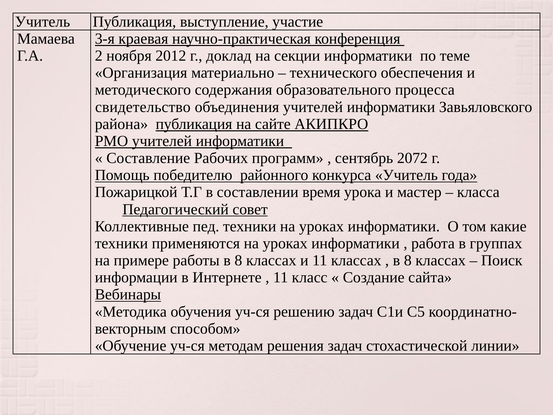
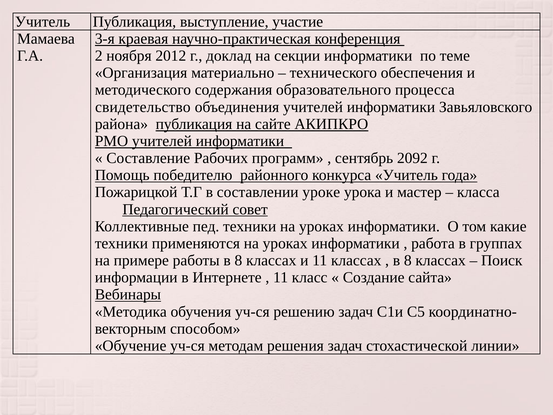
2072: 2072 -> 2092 (412, 158)
время: время -> уроке (321, 192)
